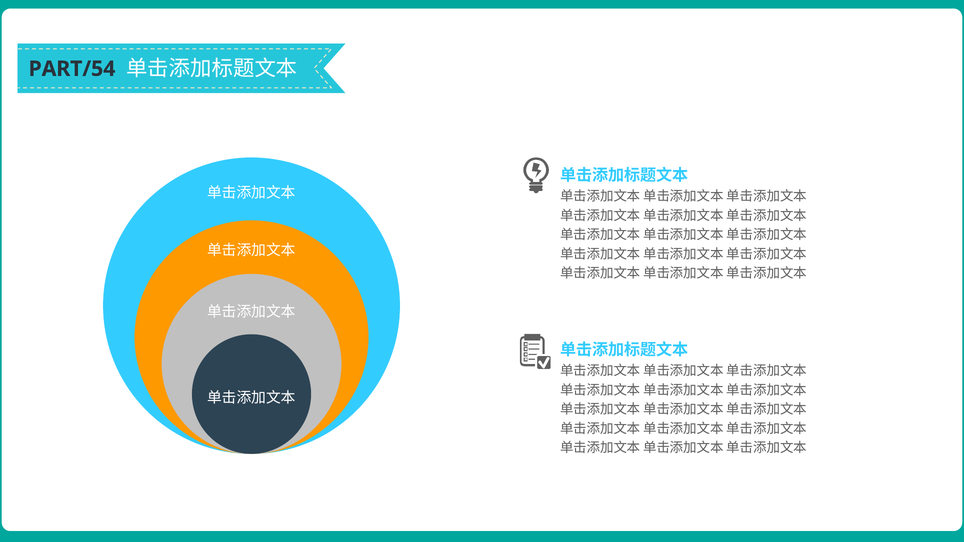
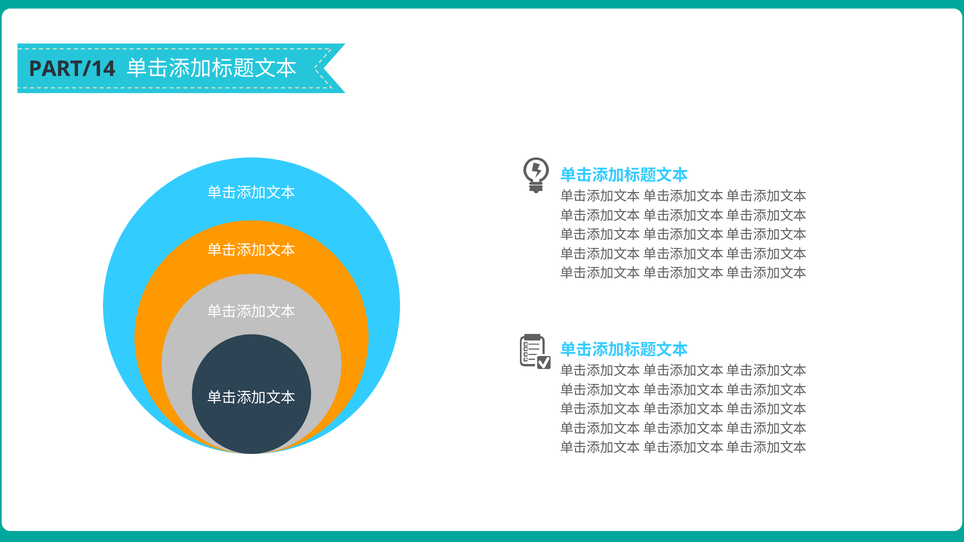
PART/54: PART/54 -> PART/14 (72, 69)
